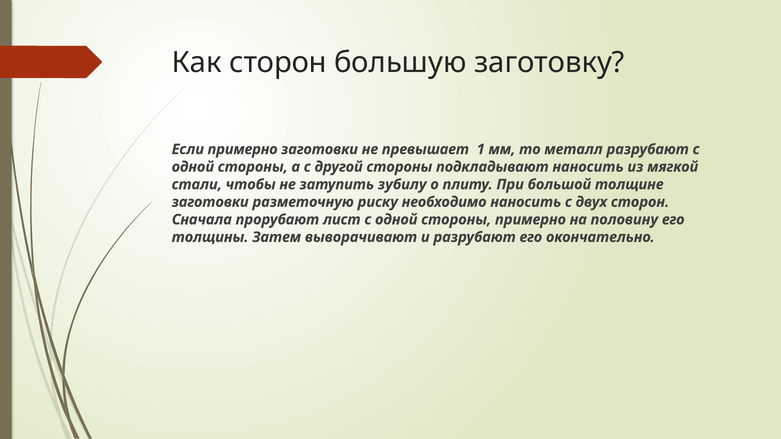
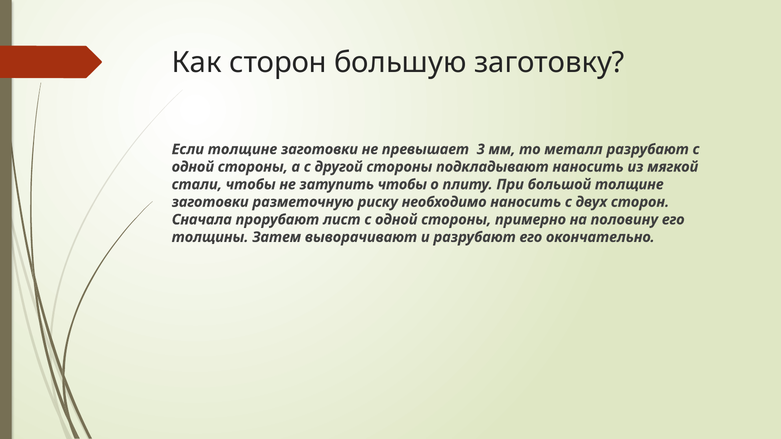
Если примерно: примерно -> толщине (242, 149)
1: 1 -> 3 (481, 149)
затупить зубилу: зубилу -> чтобы (402, 185)
